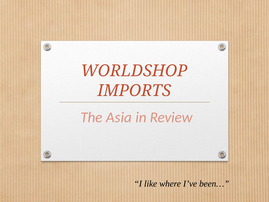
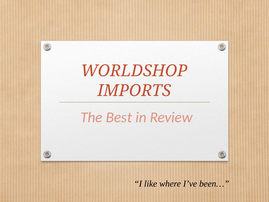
Asia: Asia -> Best (119, 117)
